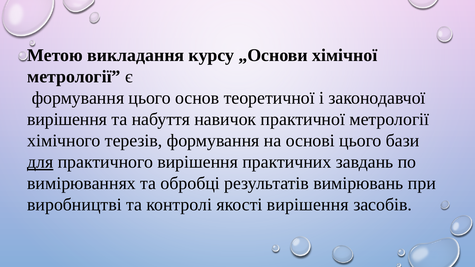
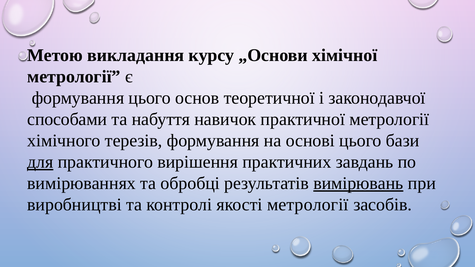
вирішення: вирішення -> способами (67, 119)
вимірювань underline: none -> present (358, 183)
якості вирішення: вирішення -> метрології (308, 205)
